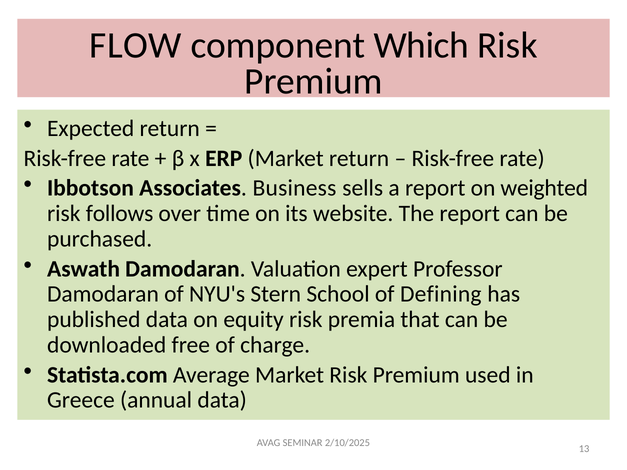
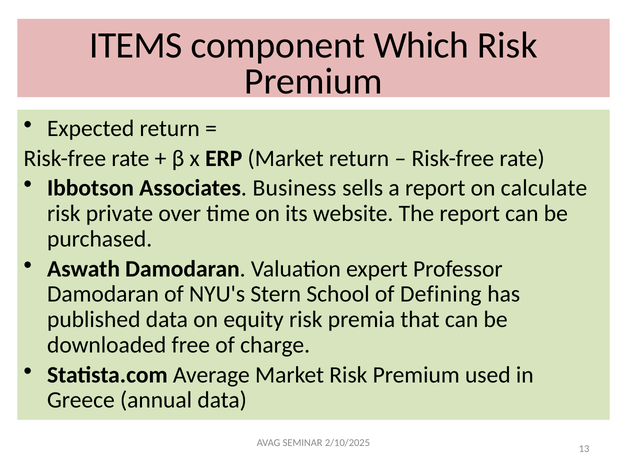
FLOW: FLOW -> ITEMS (136, 46)
weighted: weighted -> calculate (544, 188)
follows: follows -> private (119, 214)
